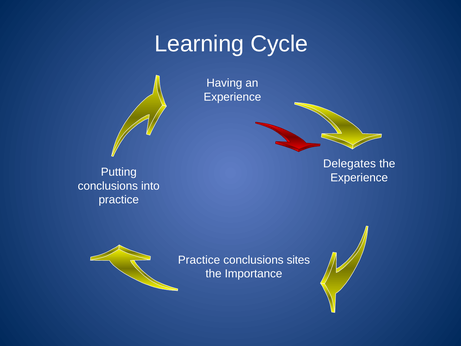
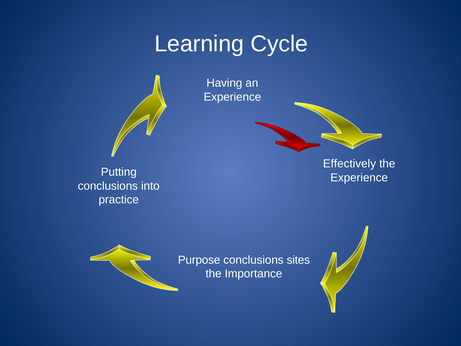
Delegates: Delegates -> Effectively (350, 164)
Practice: Practice -> Purpose (199, 260)
